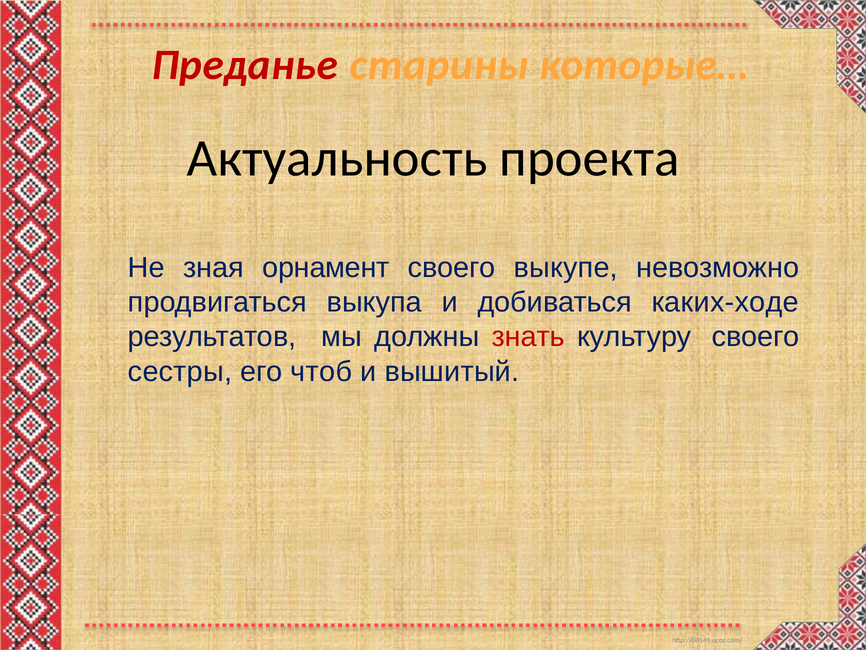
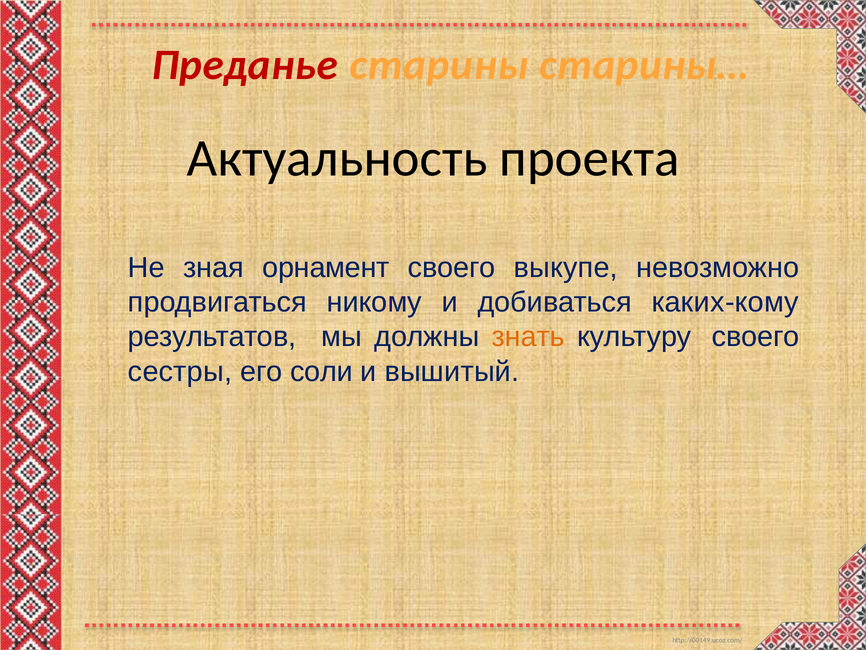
которые…: которые… -> старины… (644, 65)
выкупа: выкупа -> никому (374, 302)
каких-ходе: каких-ходе -> каких-кому (725, 302)
знать colour: red -> orange (528, 337)
чтоб: чтоб -> соли (321, 371)
